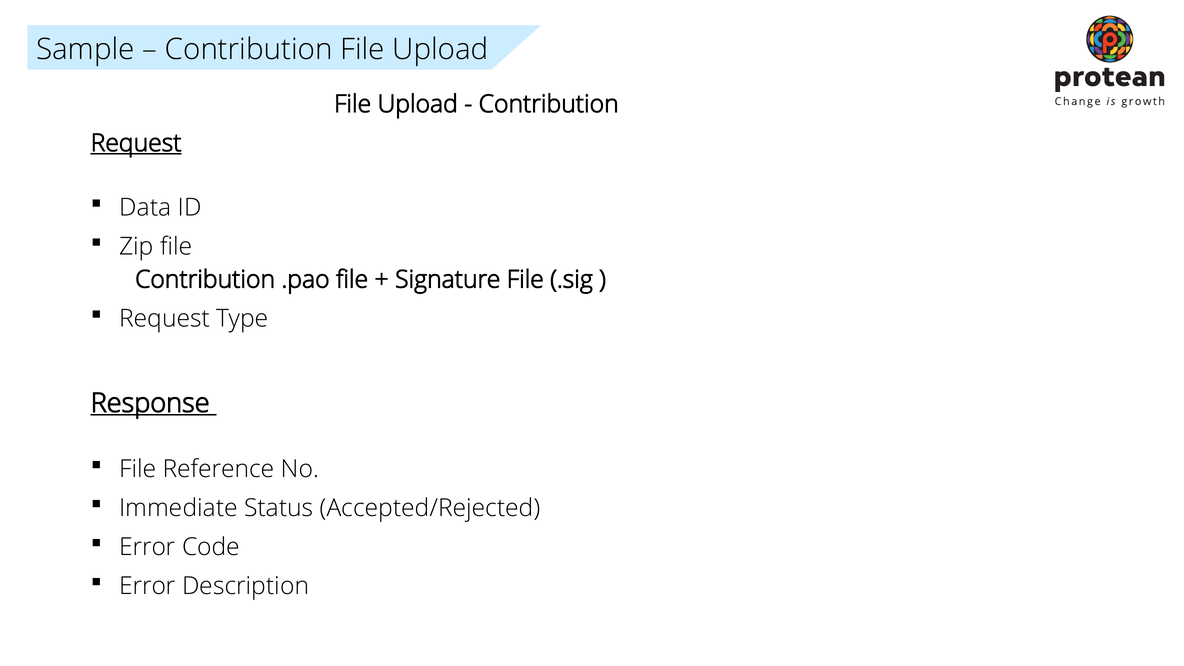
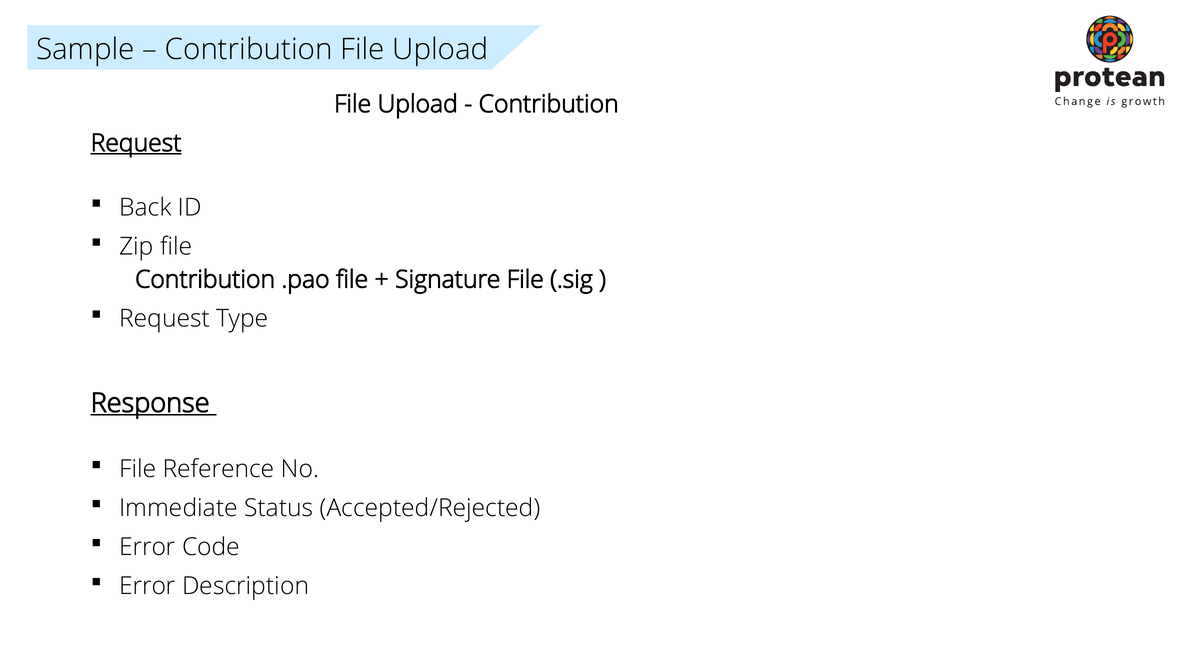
Data: Data -> Back (145, 208)
